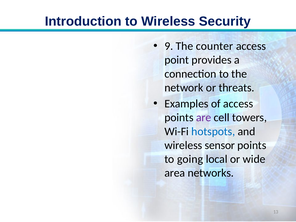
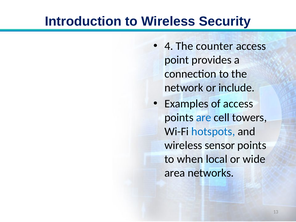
9: 9 -> 4 (169, 46)
threats: threats -> include (237, 88)
are colour: purple -> blue (204, 118)
going: going -> when (190, 159)
